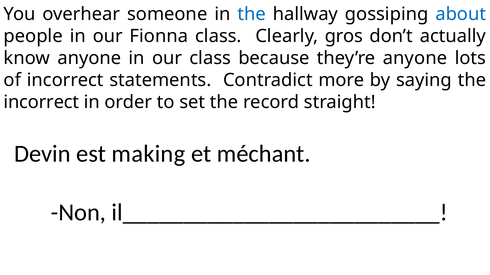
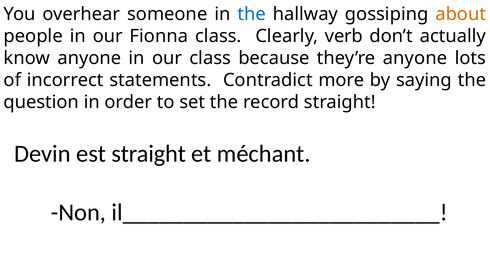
about colour: blue -> orange (461, 14)
gros: gros -> verb (344, 36)
incorrect: incorrect -> question (41, 102)
est making: making -> straight (149, 154)
